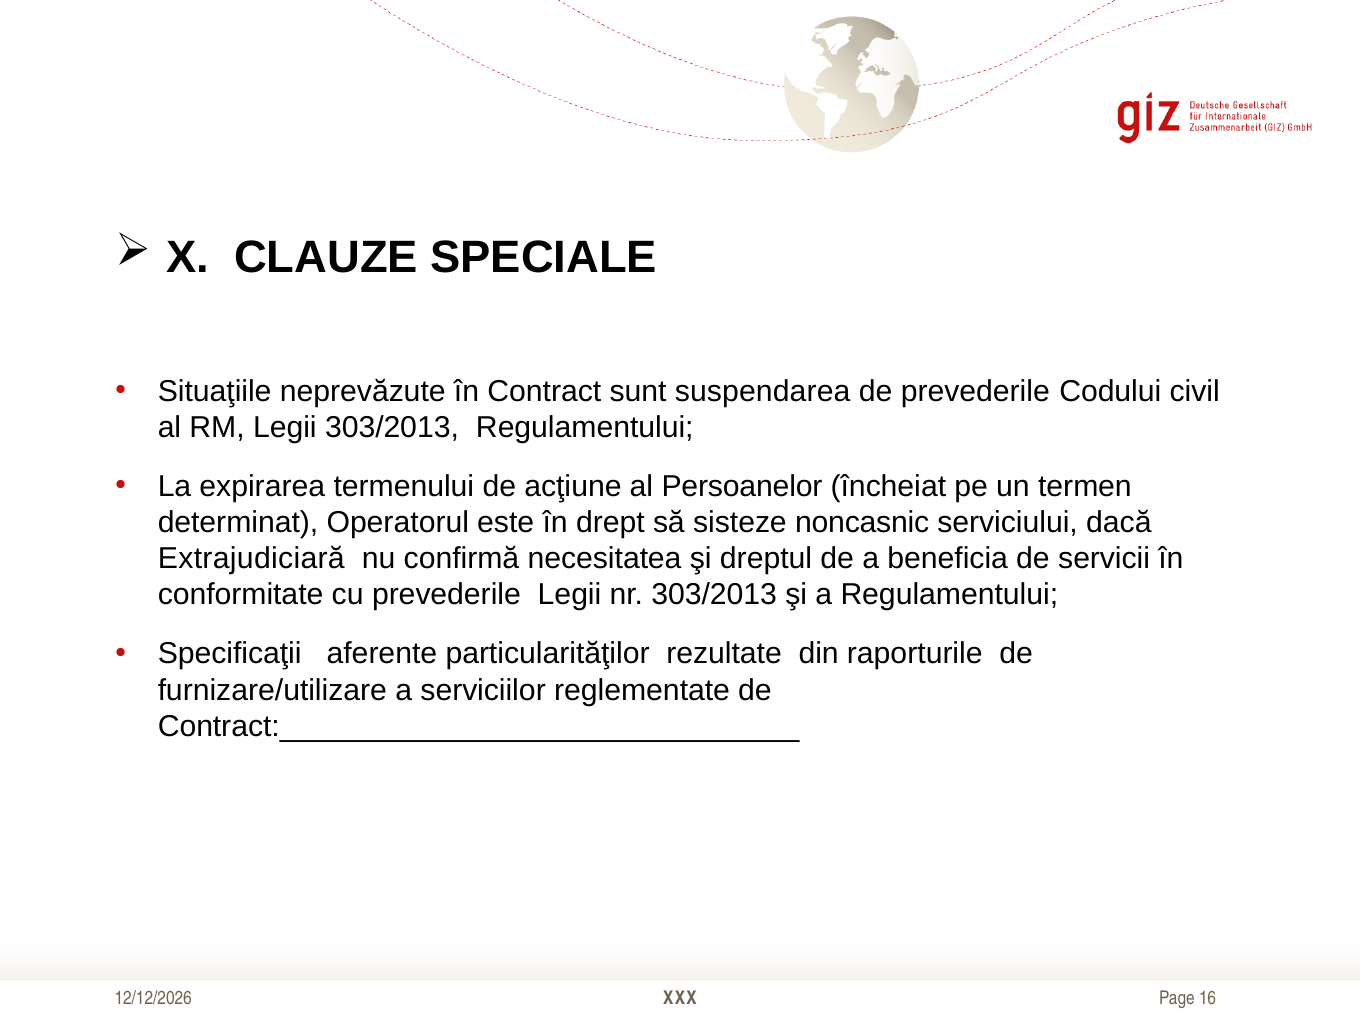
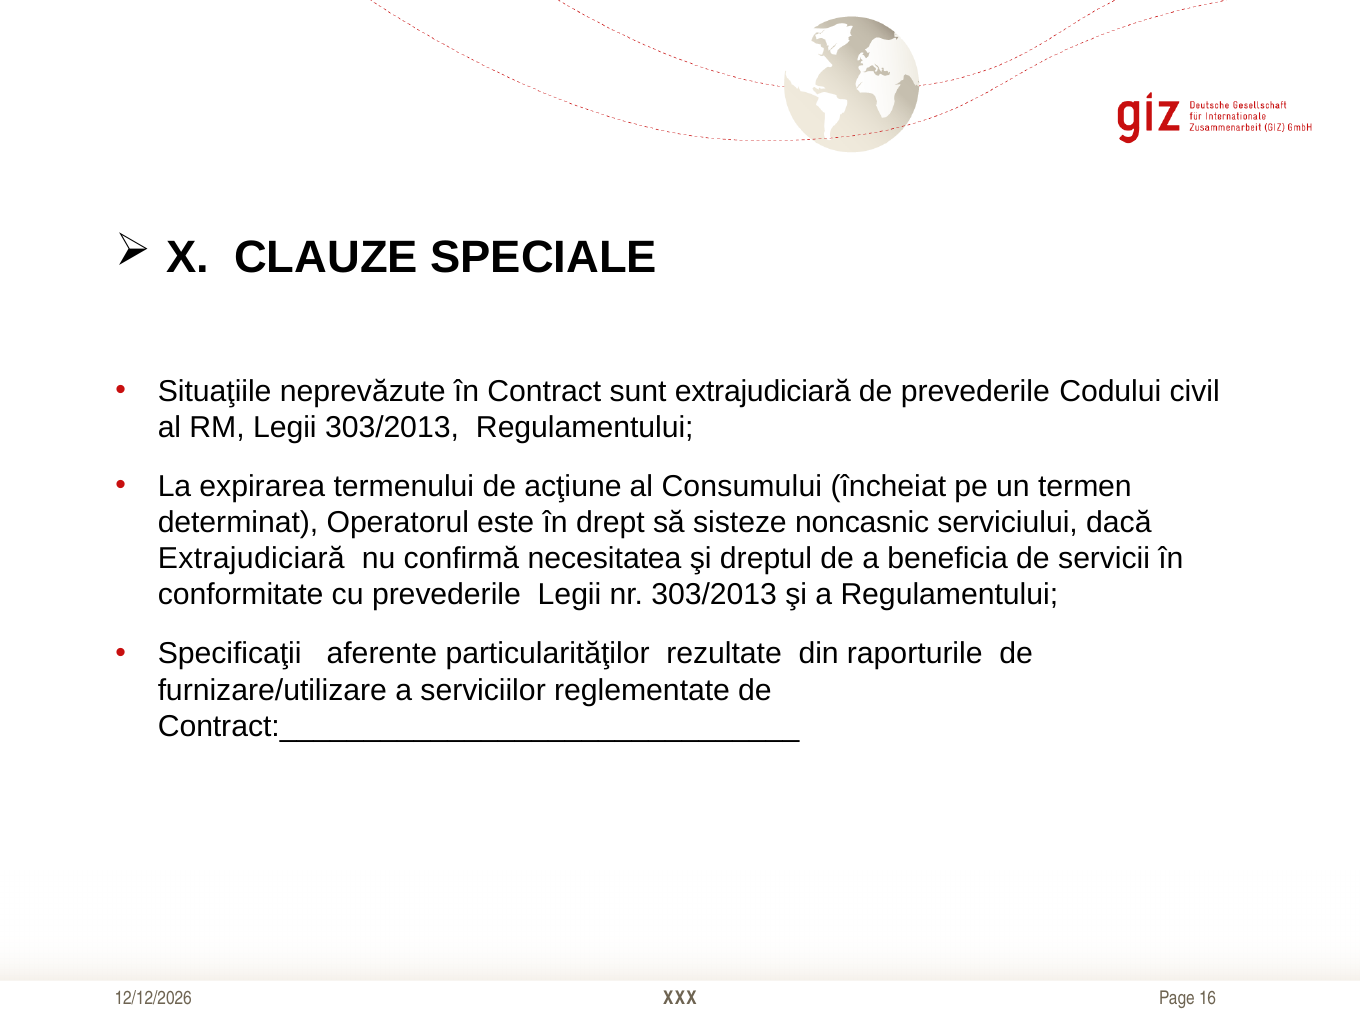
sunt suspendarea: suspendarea -> extrajudiciară (763, 391)
Persoanelor: Persoanelor -> Consumului (742, 486)
